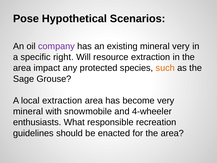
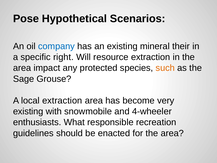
company colour: purple -> blue (56, 46)
mineral very: very -> their (181, 46)
mineral: mineral -> existing (28, 111)
